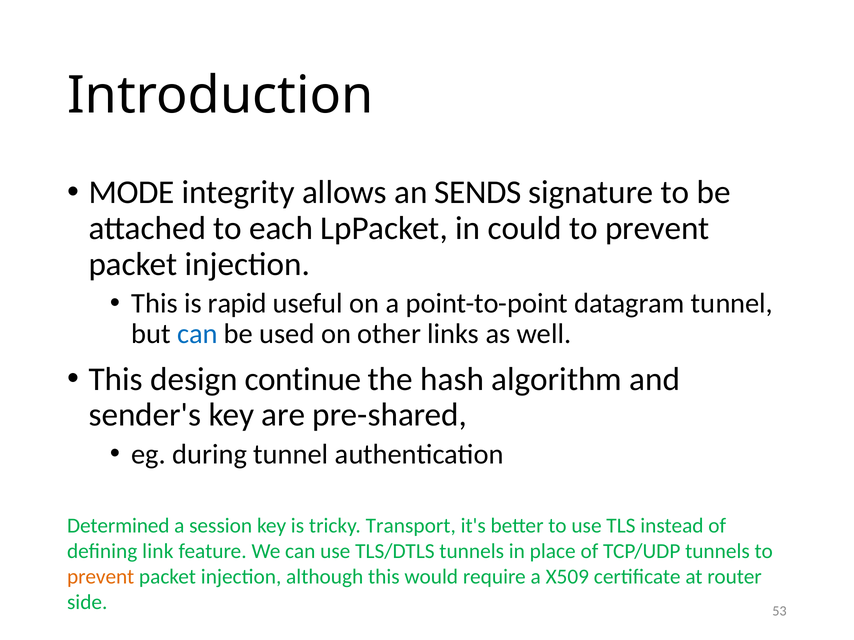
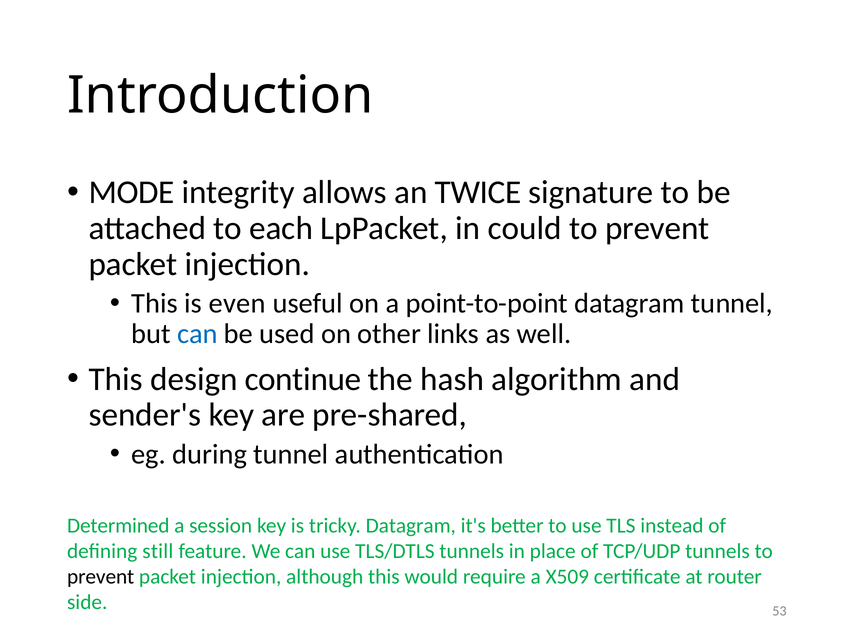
SENDS: SENDS -> TWICE (478, 193)
rapid: rapid -> even (237, 304)
tricky Transport: Transport -> Datagram (411, 526)
link: link -> still (158, 552)
prevent colour: orange -> black (101, 577)
